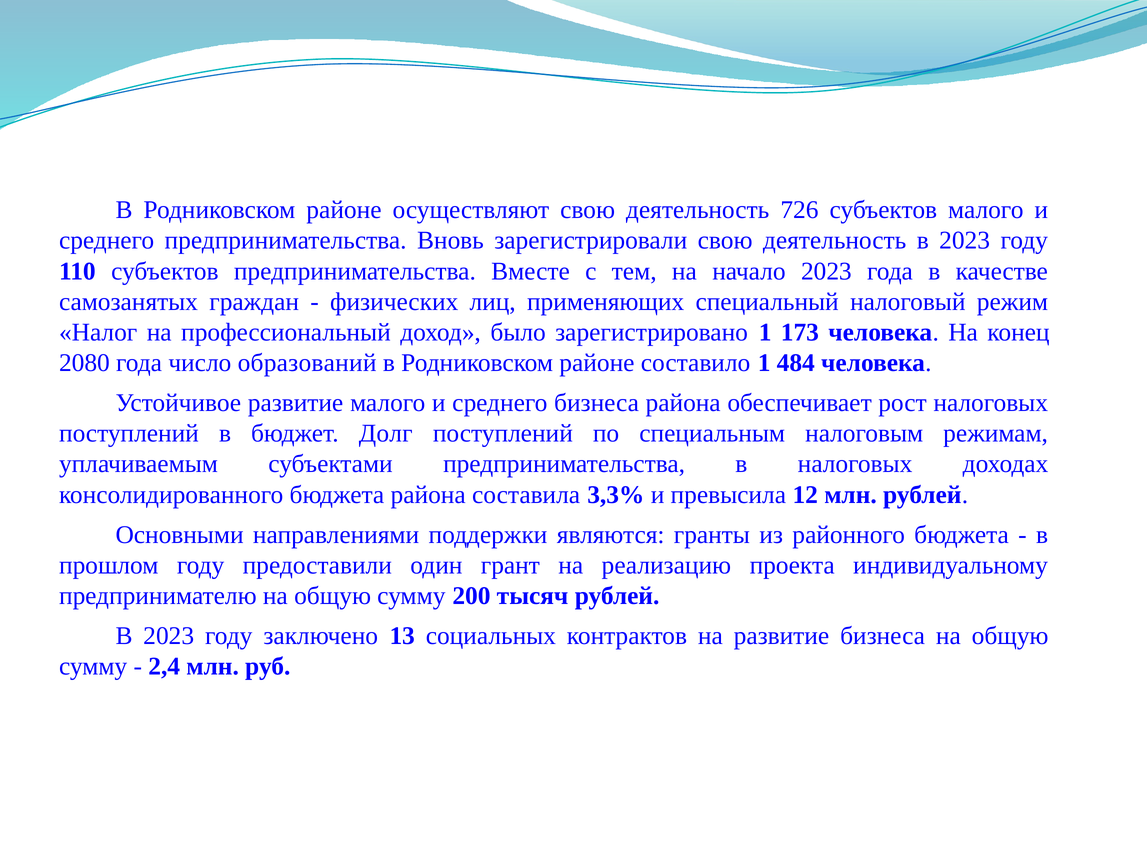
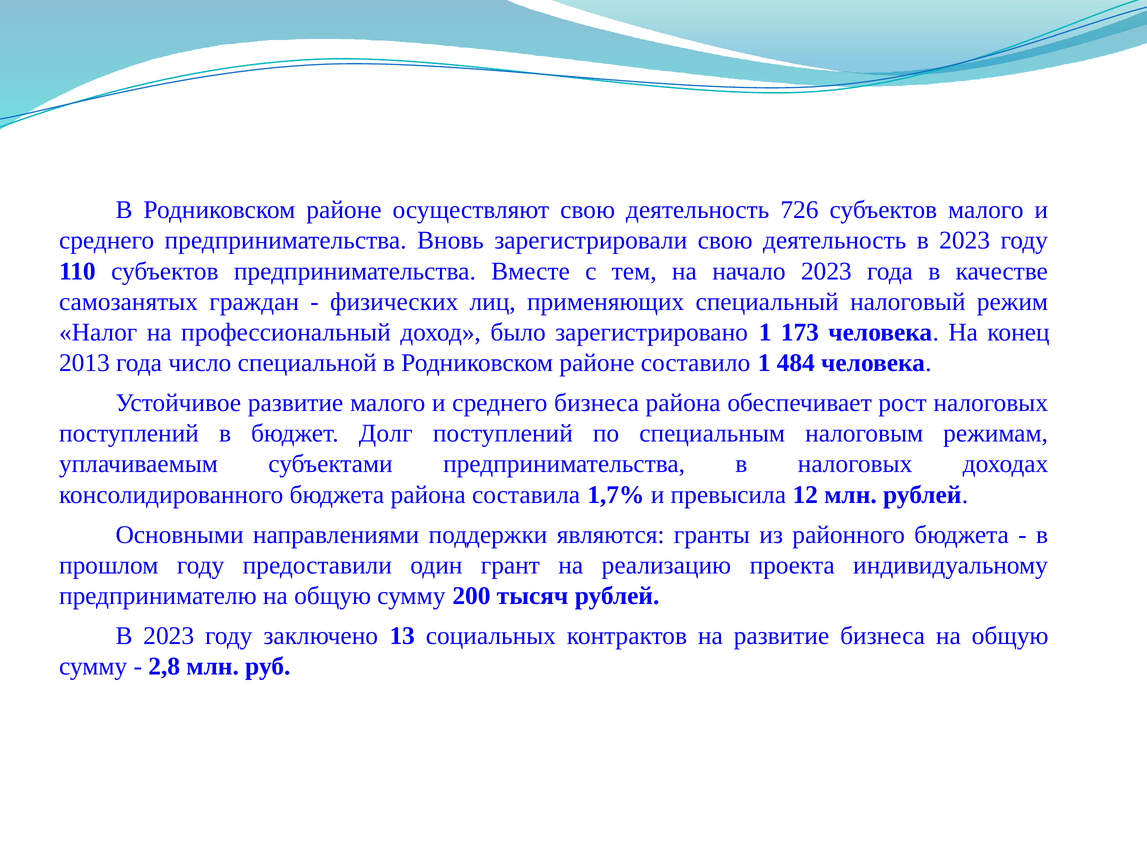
2080: 2080 -> 2013 (84, 363)
образований: образований -> специальной (307, 363)
3,3%: 3,3% -> 1,7% (616, 495)
2,4: 2,4 -> 2,8 (164, 667)
